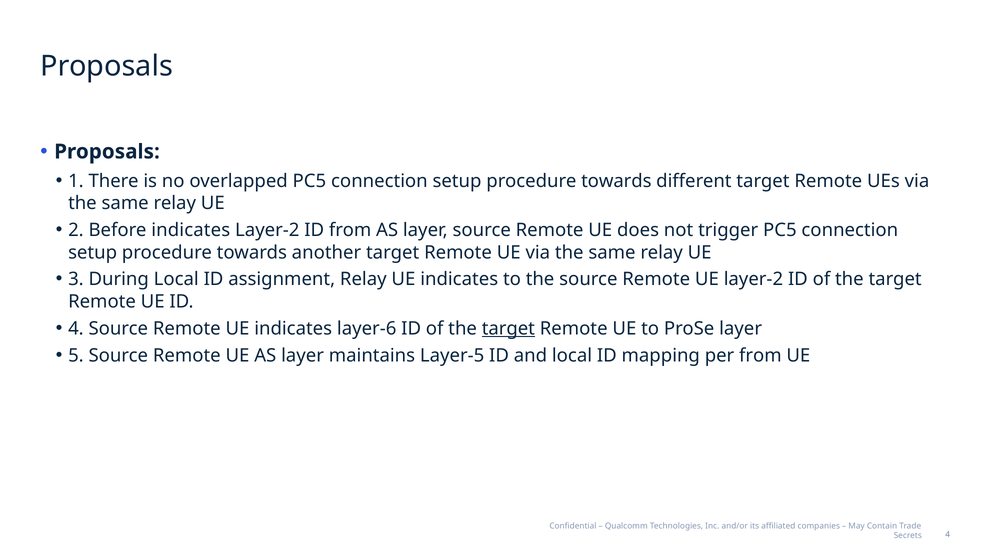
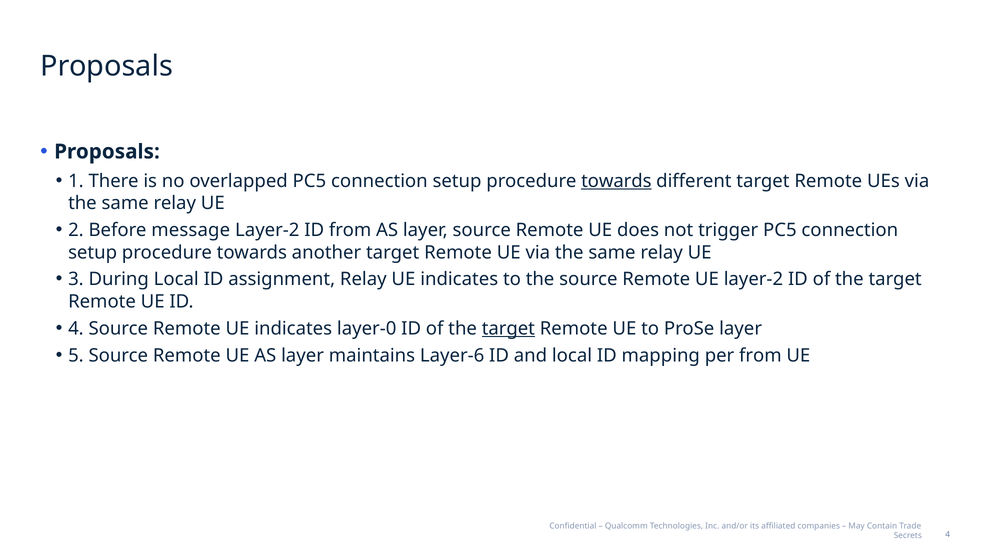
towards underline: none -> present (616, 181)
Before indicates: indicates -> message (191, 230)
layer-6: layer-6 -> layer-0 (367, 329)
Layer-5: Layer-5 -> Layer-6 (452, 356)
